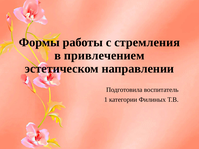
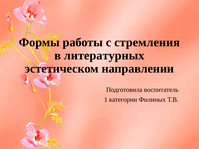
привлечением: привлечением -> литературных (104, 56)
